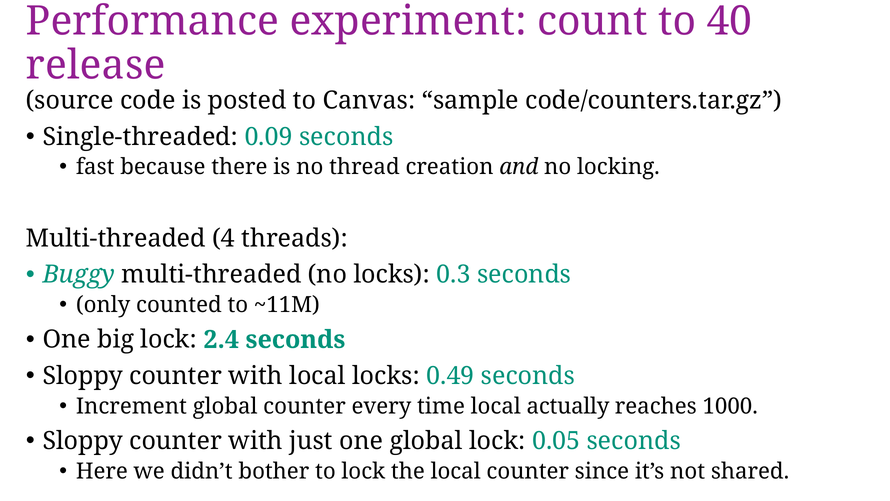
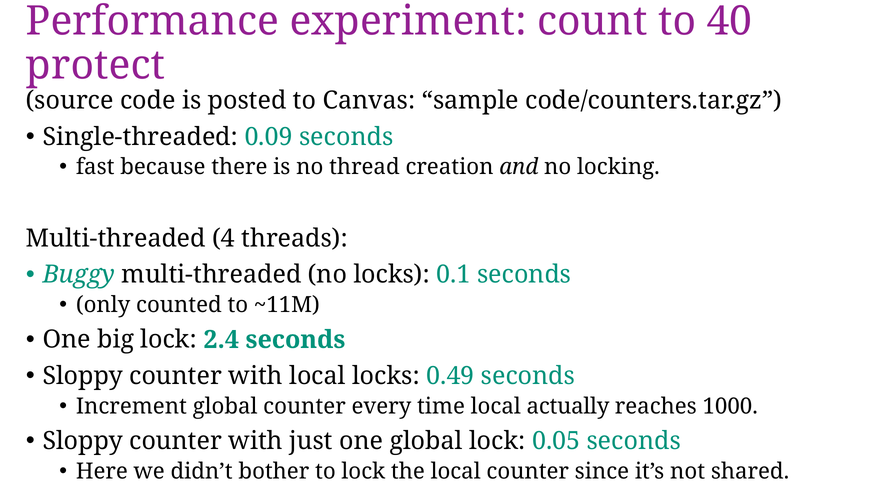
release: release -> protect (96, 65)
0.3: 0.3 -> 0.1 (454, 274)
